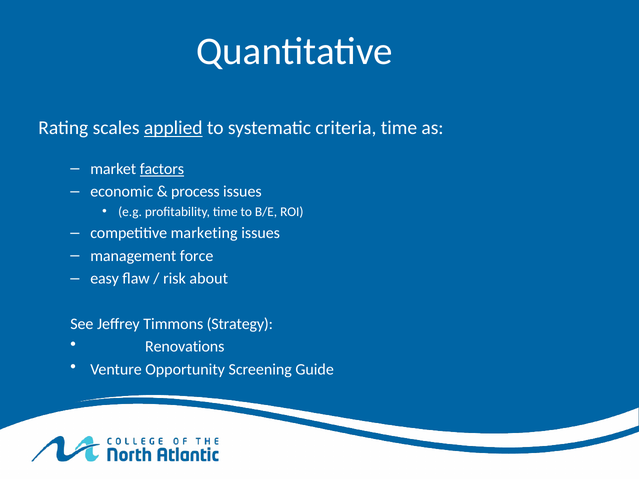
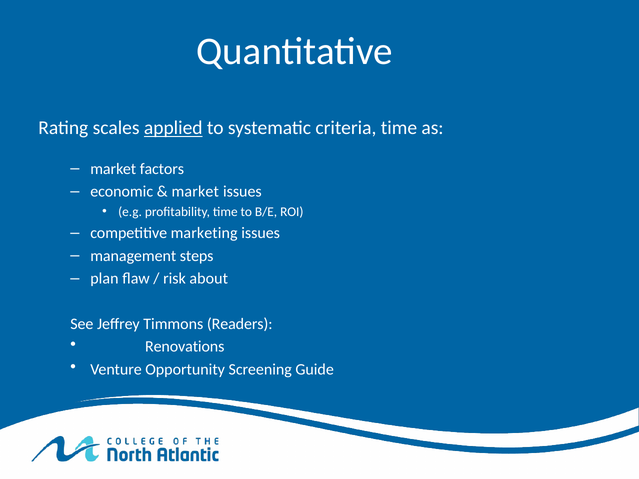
factors underline: present -> none (162, 169)
process: process -> market (195, 192)
force: force -> steps (197, 256)
easy: easy -> plan (104, 279)
Strategy: Strategy -> Readers (240, 324)
